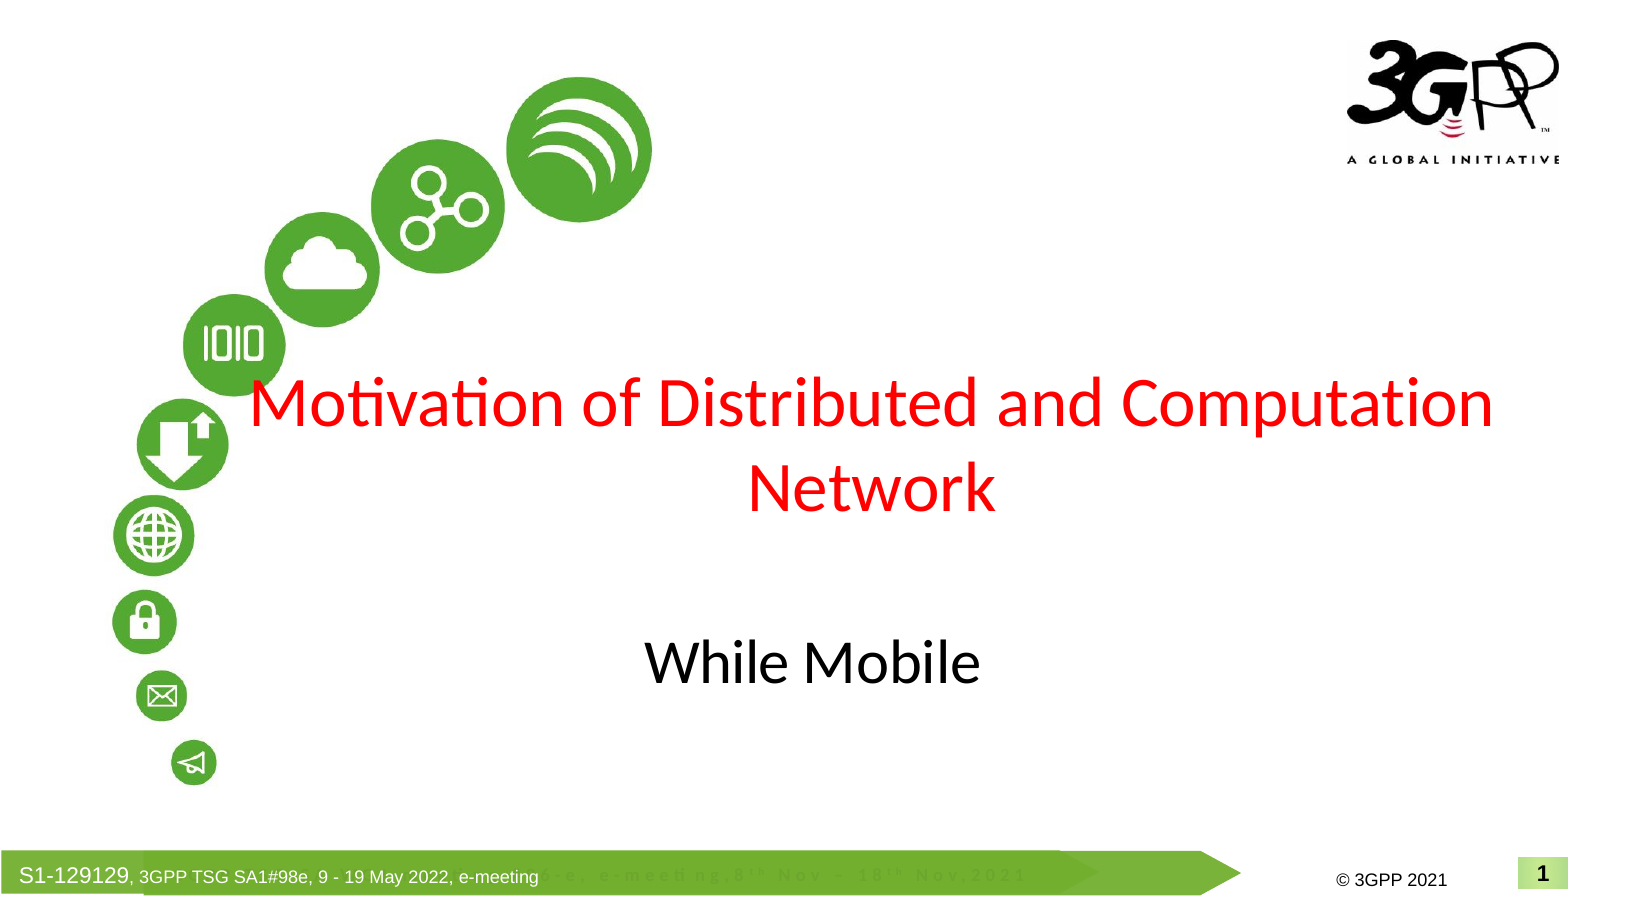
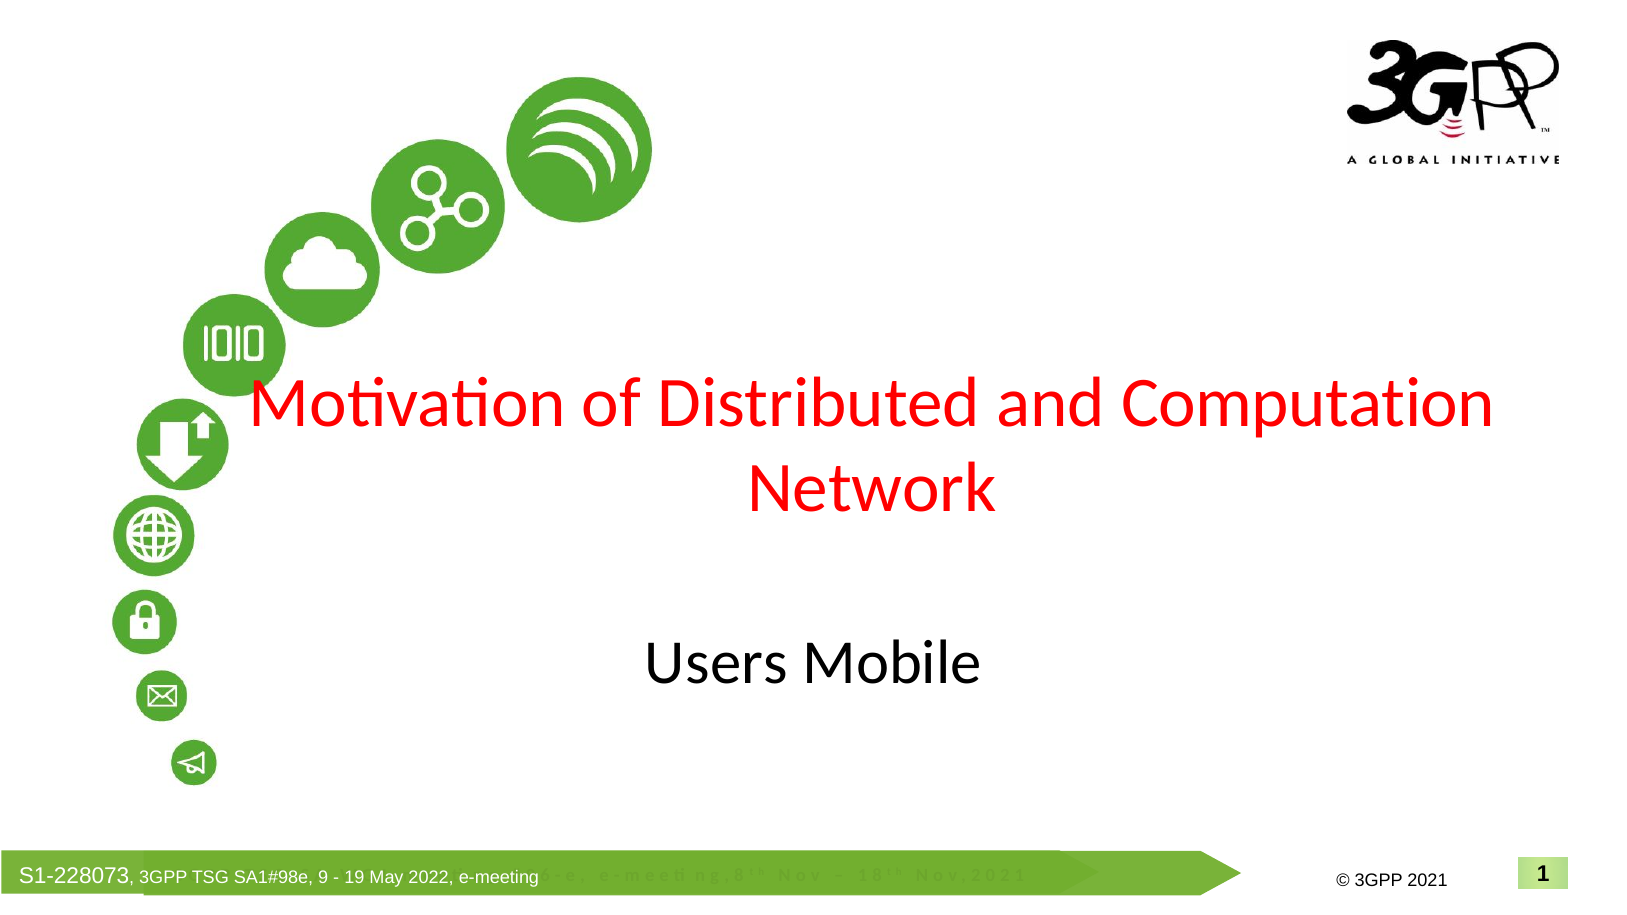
While: While -> Users (717, 663)
S1-129129: S1-129129 -> S1-228073 (74, 877)
